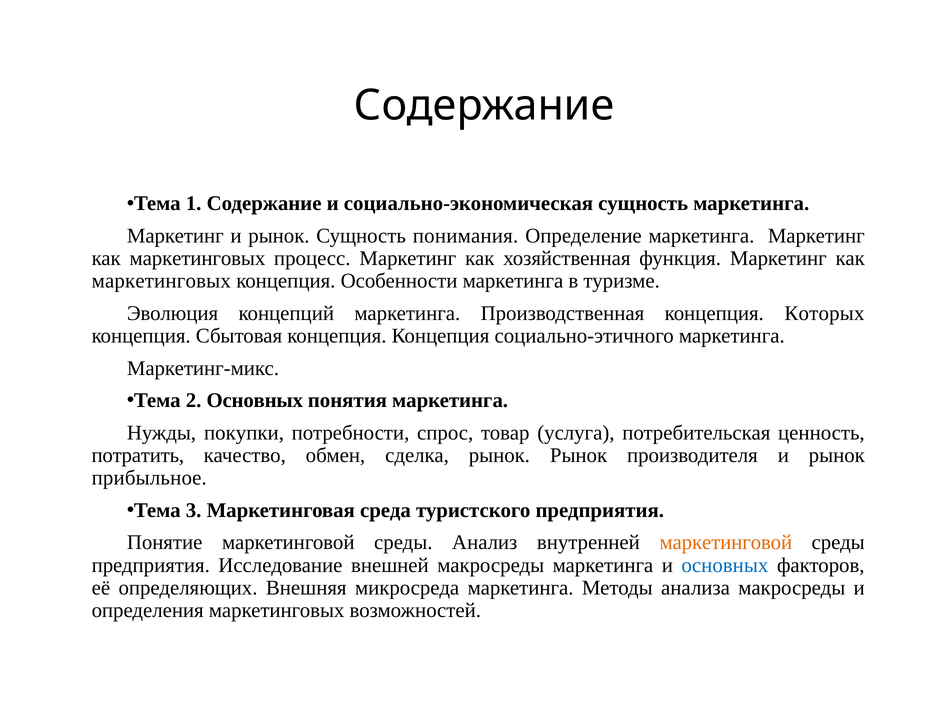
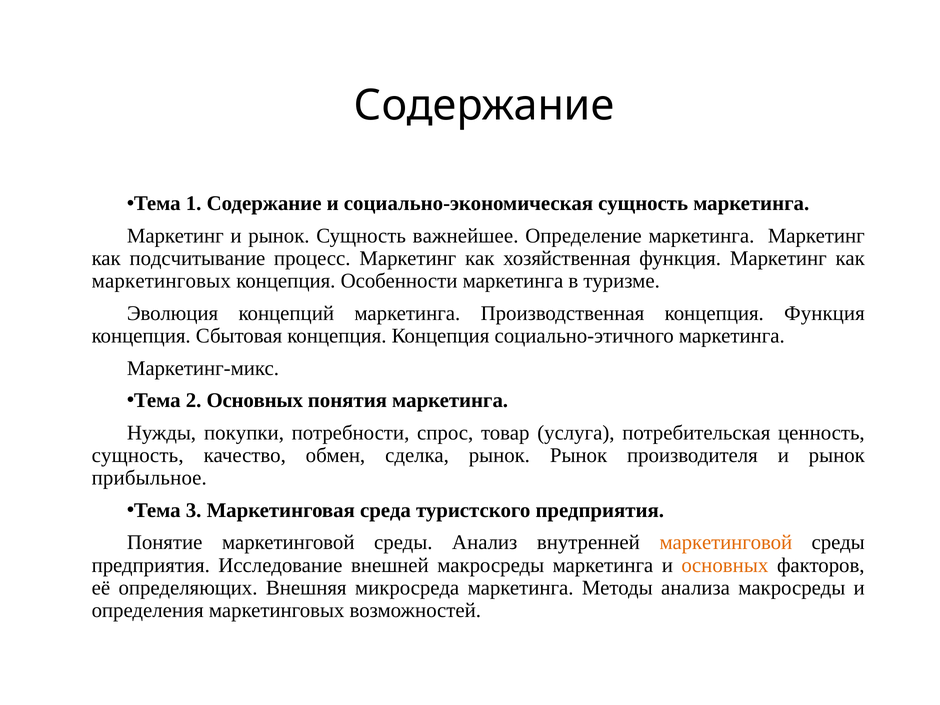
понимания: понимания -> важнейшее (466, 236)
маркетинговых: маркетинговых -> подсчитывание (197, 258)
концепция Которых: Которых -> Функция (825, 313)
потратить: потратить -> сущность (138, 455)
основных colour: blue -> orange (725, 565)
